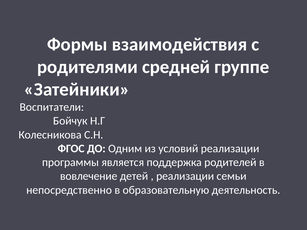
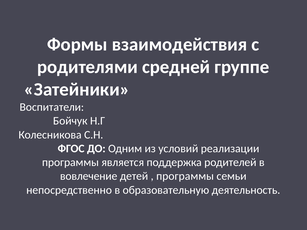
реализации: реализации -> программы (185, 176)
